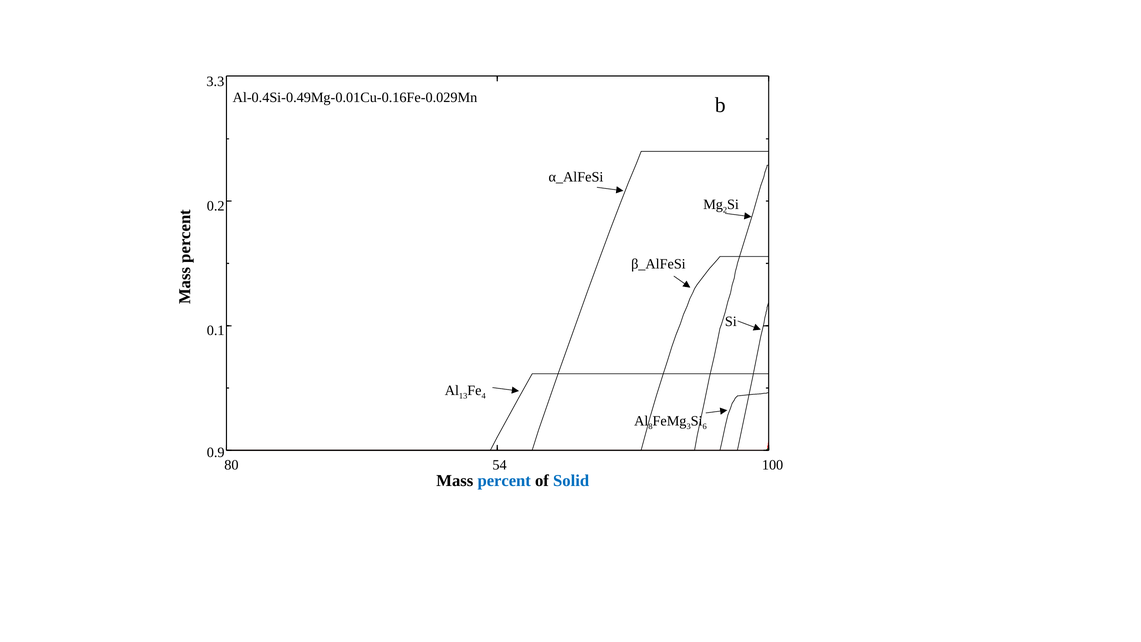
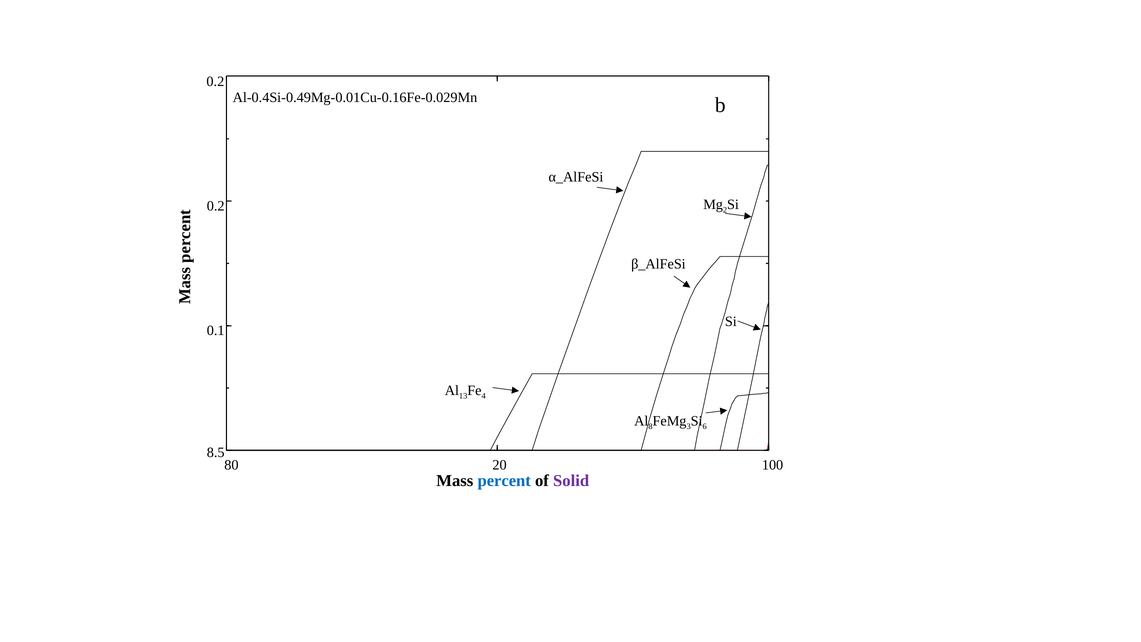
3.3: 3.3 -> 0.2 (215, 82)
0.9: 0.9 -> 8.5 (216, 452)
54: 54 -> 20 (500, 465)
Solid colour: blue -> purple (571, 481)
